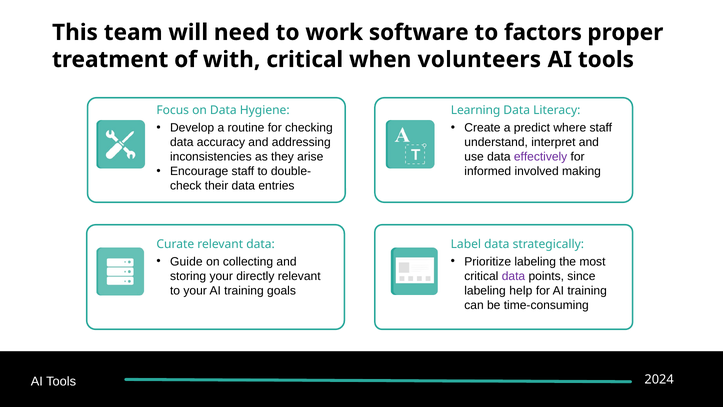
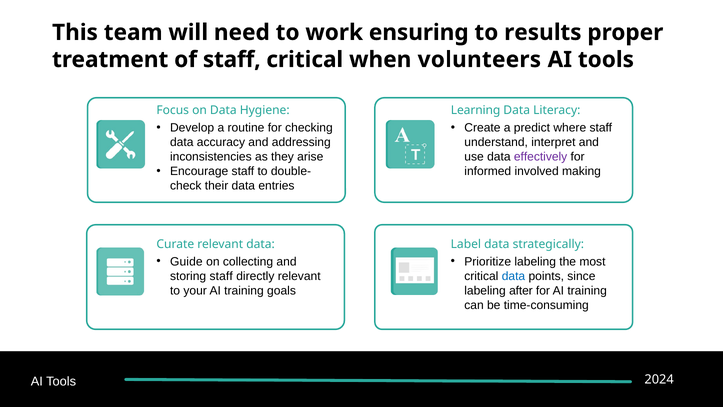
software: software -> ensuring (419, 32)
factors: factors -> results (543, 32)
of with: with -> staff (232, 60)
storing your: your -> staff (221, 276)
data colour: purple -> blue (513, 276)
help: help -> after (521, 290)
